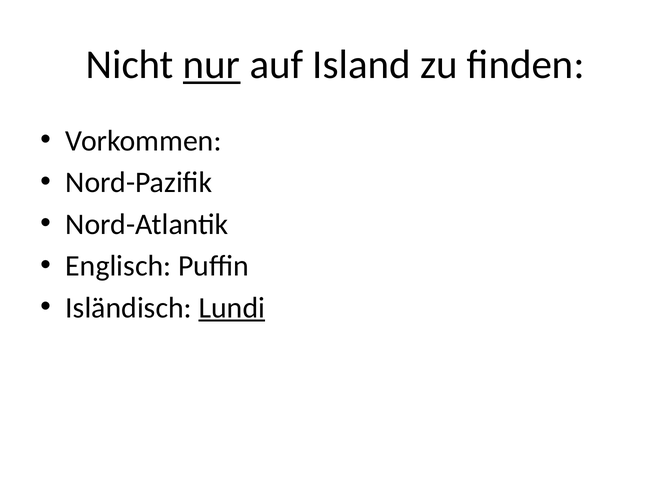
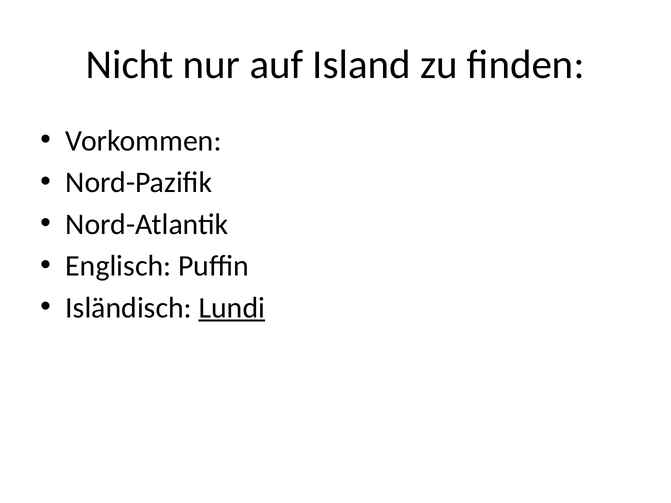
nur underline: present -> none (212, 65)
